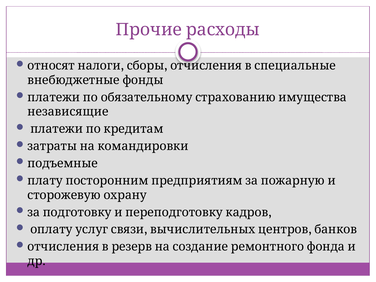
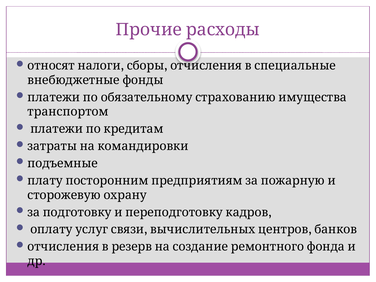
независящие: независящие -> транспортом (68, 112)
